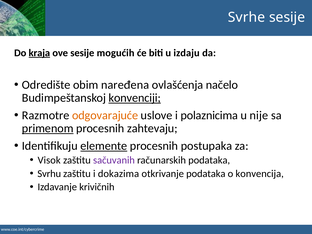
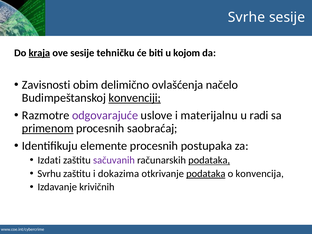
mogućih: mogućih -> tehničku (116, 53)
izdaju: izdaju -> kojom (187, 53)
Odredište: Odredište -> Zavisnosti (46, 85)
naređena: naređena -> delimično (125, 85)
odgovarajuće colour: orange -> purple (105, 115)
polaznicima: polaznicima -> materijalnu (209, 115)
nije: nije -> radi (259, 115)
zahtevaju: zahtevaju -> saobraćaj (152, 128)
elemente underline: present -> none (104, 146)
Visok: Visok -> Izdati (49, 160)
podataka underline: none -> present (209, 160)
podataka underline: none -> present (206, 174)
